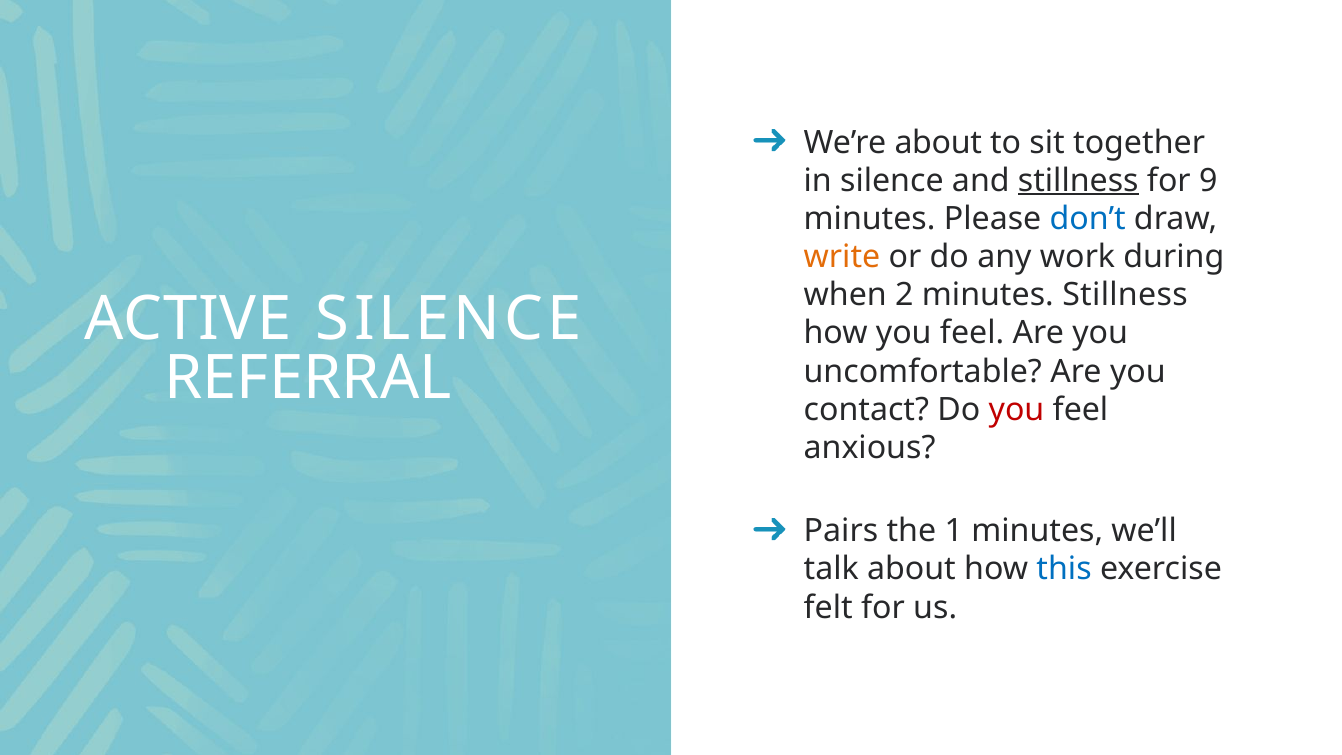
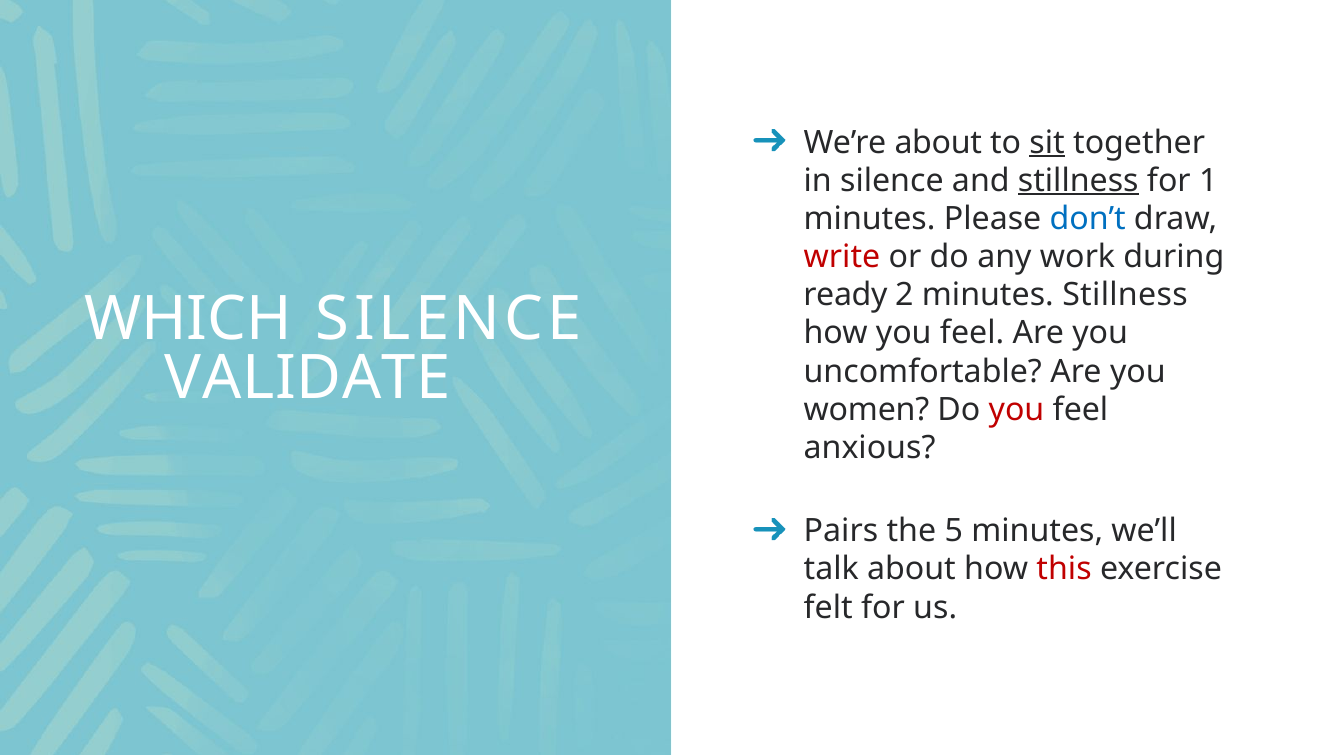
sit underline: none -> present (1047, 142)
9: 9 -> 1 (1208, 181)
write colour: orange -> red (842, 257)
when: when -> ready (845, 295)
ACTIVE: ACTIVE -> WHICH (188, 319)
REFERRAL: REFERRAL -> VALIDATE (308, 378)
contact: contact -> women (866, 410)
1: 1 -> 5 (954, 531)
this colour: blue -> red (1064, 569)
